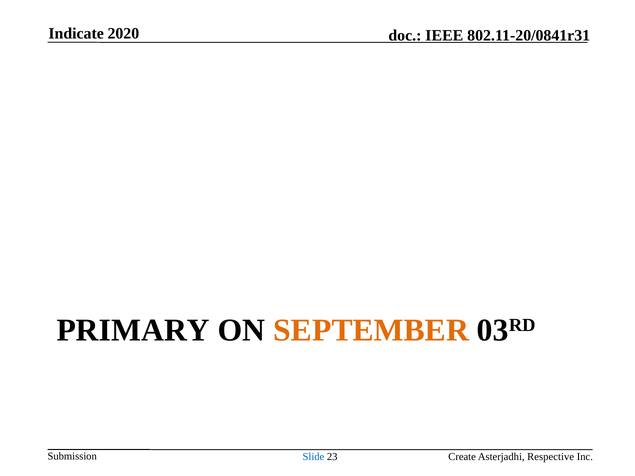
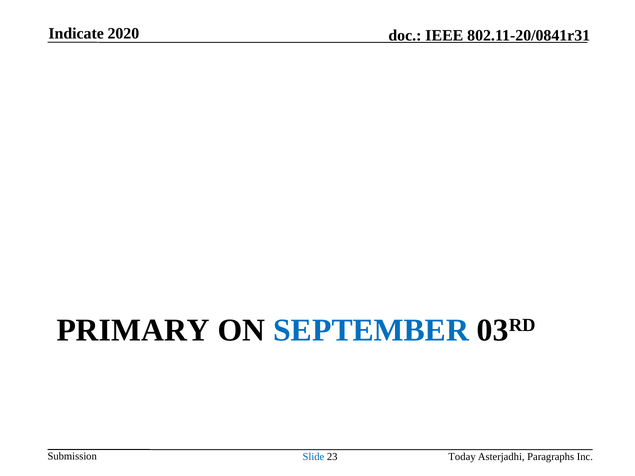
SEPTEMBER colour: orange -> blue (371, 330)
Create: Create -> Today (462, 457)
Respective: Respective -> Paragraphs (551, 457)
